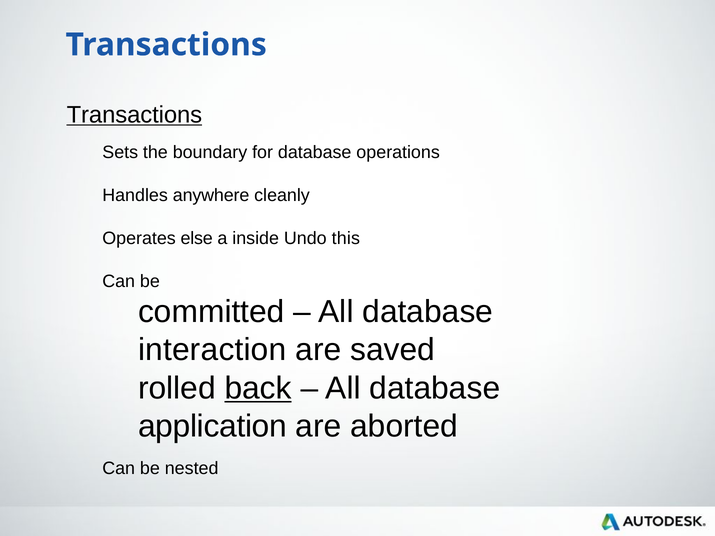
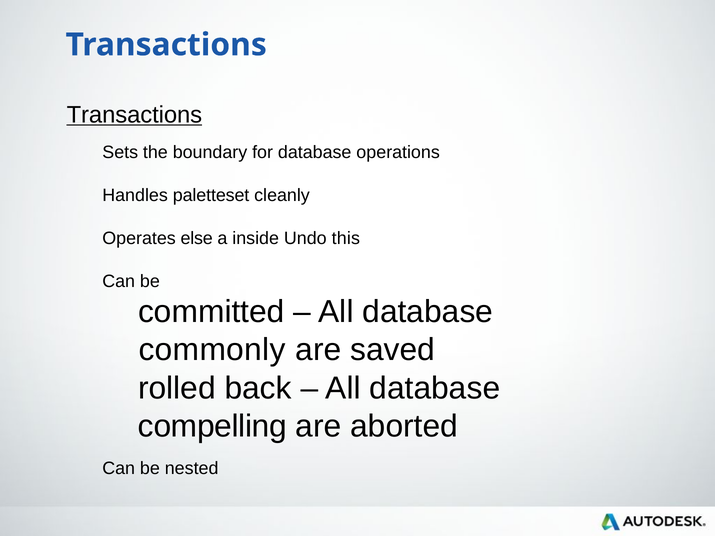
anywhere: anywhere -> paletteset (211, 195)
interaction: interaction -> commonly (212, 350)
back underline: present -> none (258, 388)
application: application -> compelling (212, 426)
